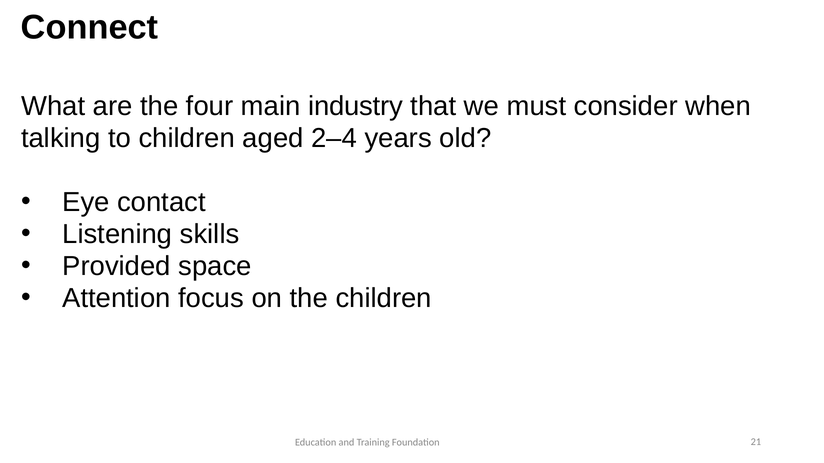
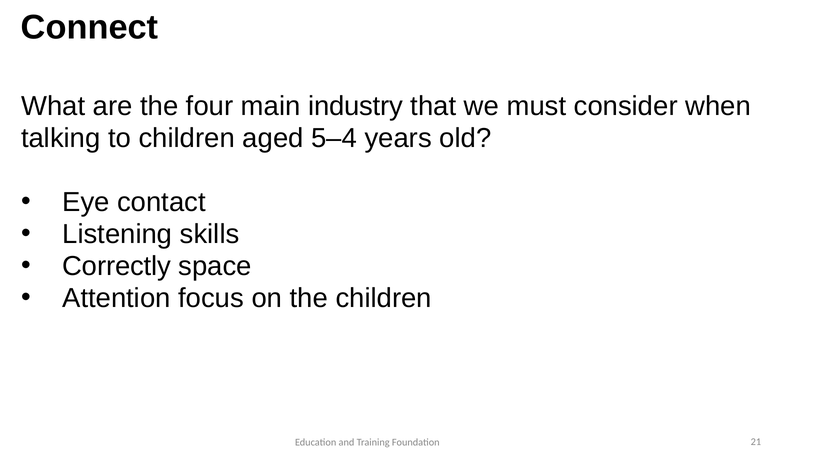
2–4: 2–4 -> 5–4 (334, 138)
Provided: Provided -> Correctly (117, 267)
